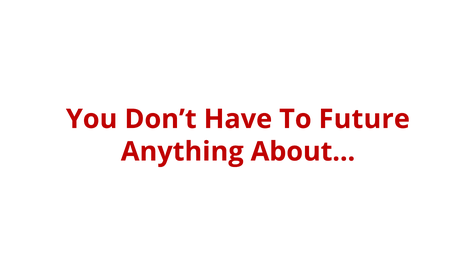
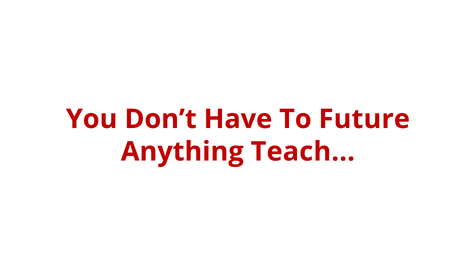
About: About -> Teach (303, 152)
